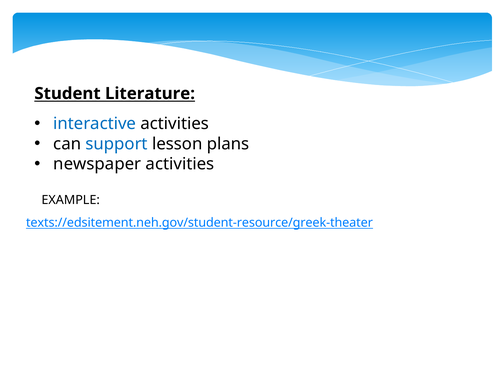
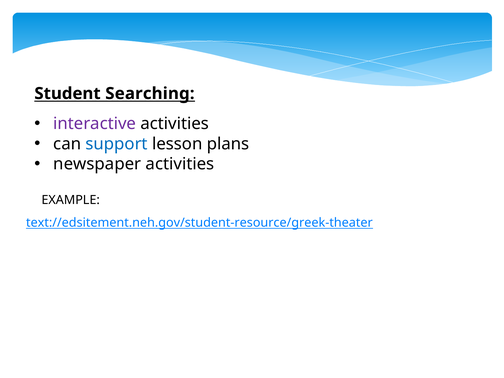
Literature: Literature -> Searching (150, 94)
interactive colour: blue -> purple (95, 124)
texts://edsitement.neh.gov/student-resource/greek-theater: texts://edsitement.neh.gov/student-resource/greek-theater -> text://edsitement.neh.gov/student-resource/greek-theater (199, 223)
